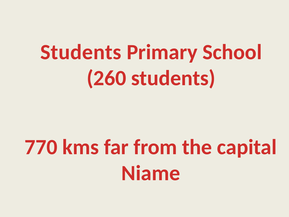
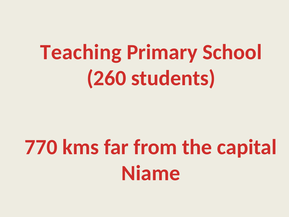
Students: Students -> Teaching (81, 52)
